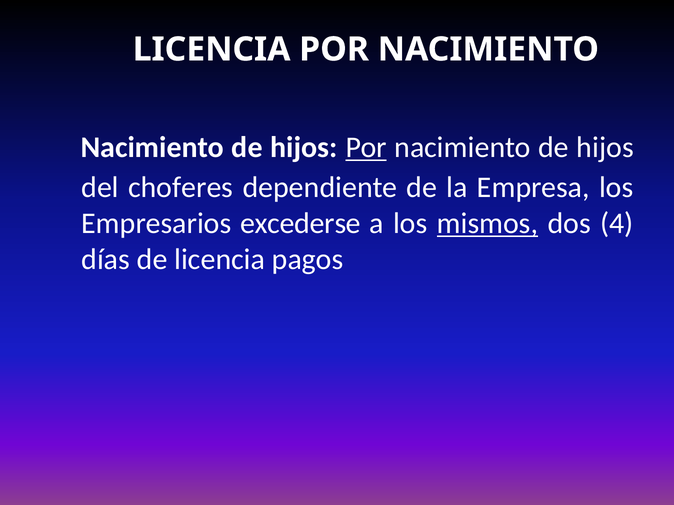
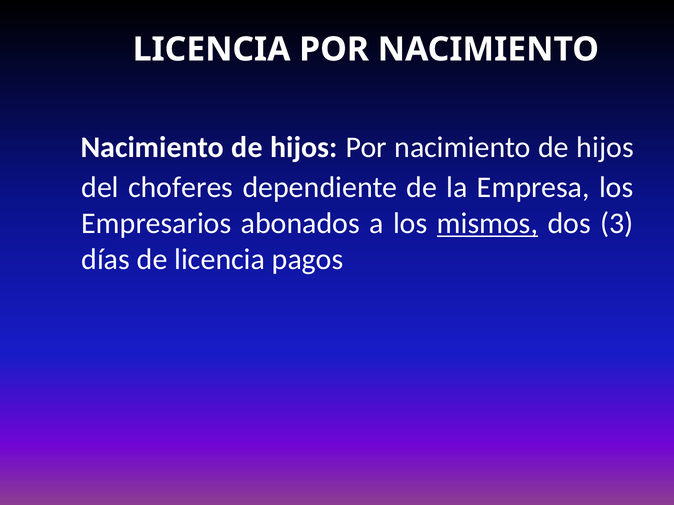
Por underline: present -> none (366, 148)
excederse: excederse -> abonados (300, 224)
4: 4 -> 3 (617, 224)
